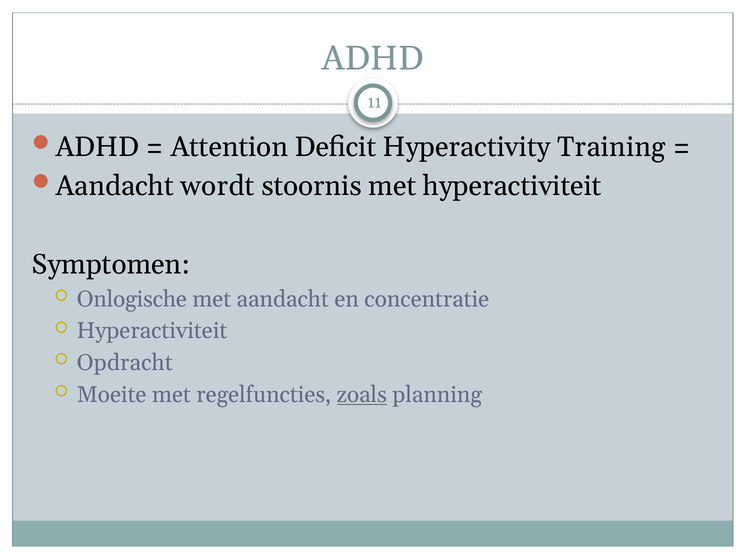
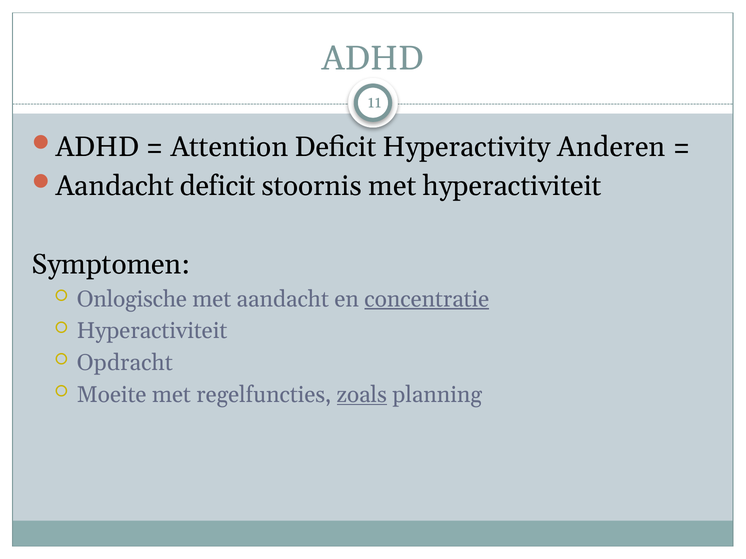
Training: Training -> Anderen (611, 147)
Aandacht wordt: wordt -> deficit (218, 186)
concentratie underline: none -> present (427, 299)
